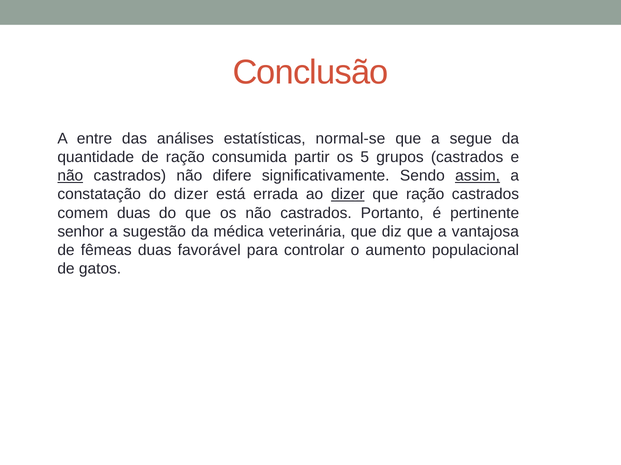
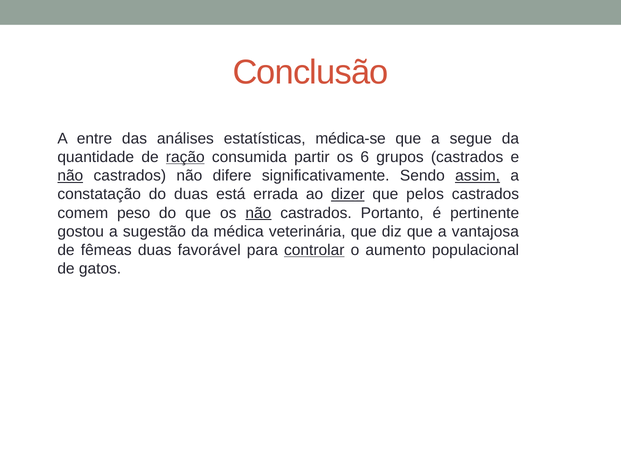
normal-se: normal-se -> médica-se (351, 139)
ração underline: none -> present (185, 157)
5: 5 -> 6 (365, 157)
do dizer: dizer -> duas (191, 195)
que ração: ração -> pelos (425, 195)
comem duas: duas -> peso (134, 213)
não underline: none -> present (258, 213)
senhor: senhor -> gostou (81, 232)
controlar underline: none -> present (314, 251)
